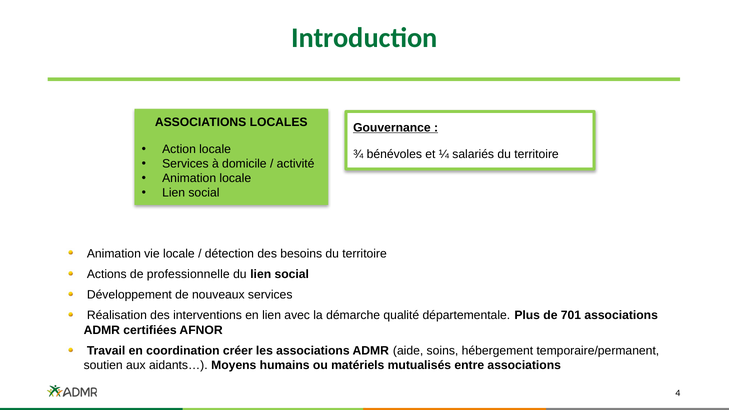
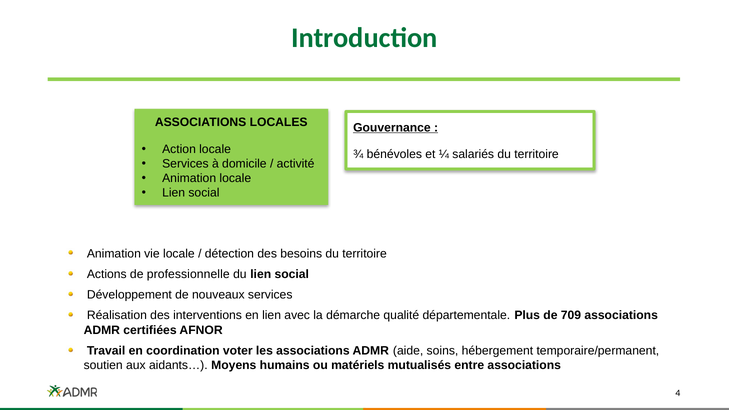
701: 701 -> 709 (571, 316)
créer: créer -> voter (238, 351)
